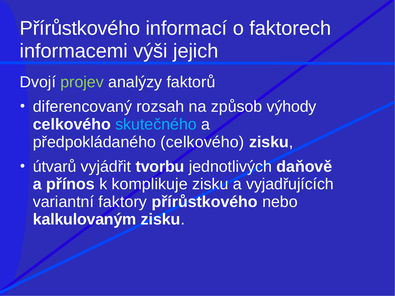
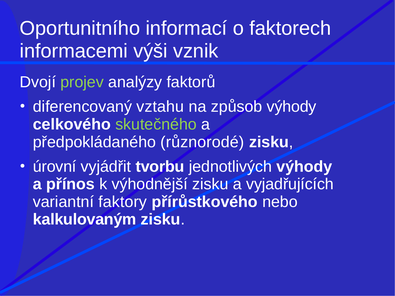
Přírůstkového: Přírůstkového -> Oportunitního (80, 28)
jejich: jejich -> vznik (196, 51)
rozsah: rozsah -> vztahu (160, 107)
skutečného colour: light blue -> light green (156, 124)
předpokládaného celkového: celkového -> různorodé (202, 142)
útvarů: útvarů -> úrovní (55, 167)
jednotlivých daňově: daňově -> výhody (304, 167)
komplikuje: komplikuje -> výhodnější (150, 184)
